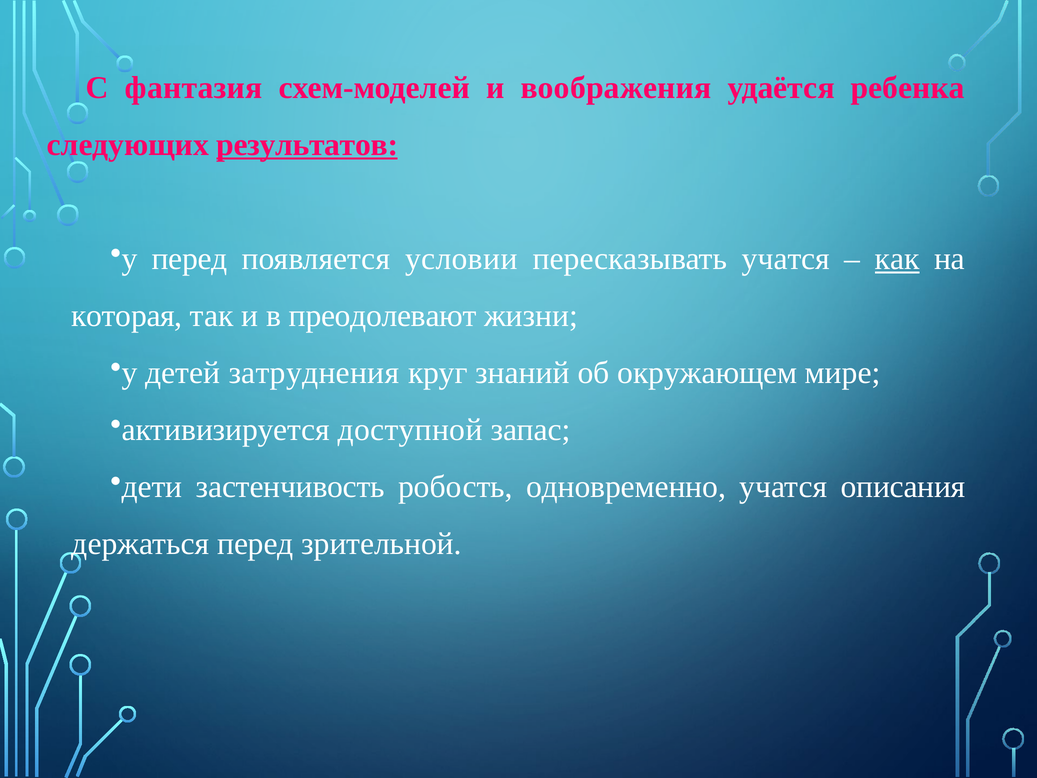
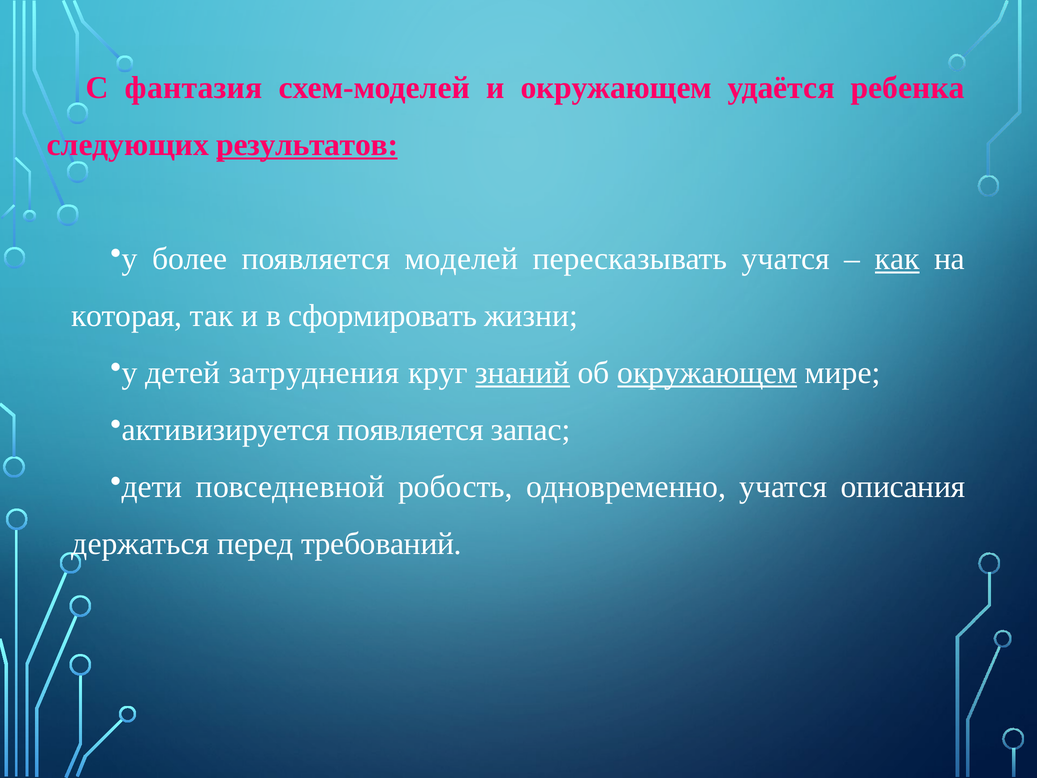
и воображения: воображения -> окружающем (616, 88)
у перед: перед -> более (190, 259)
условии: условии -> моделей (461, 259)
преодолевают: преодолевают -> сформировать (383, 316)
знаний underline: none -> present (523, 373)
окружающем underline: none -> present (707, 373)
активизируется доступной: доступной -> появляется (410, 430)
застенчивость: застенчивость -> повседневной (290, 487)
зрительной: зрительной -> требований (382, 544)
